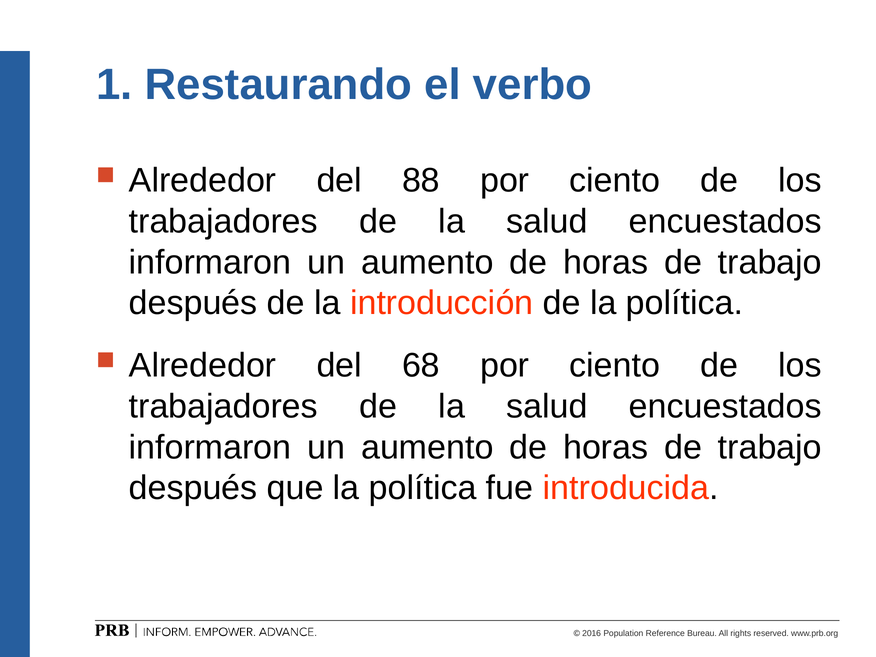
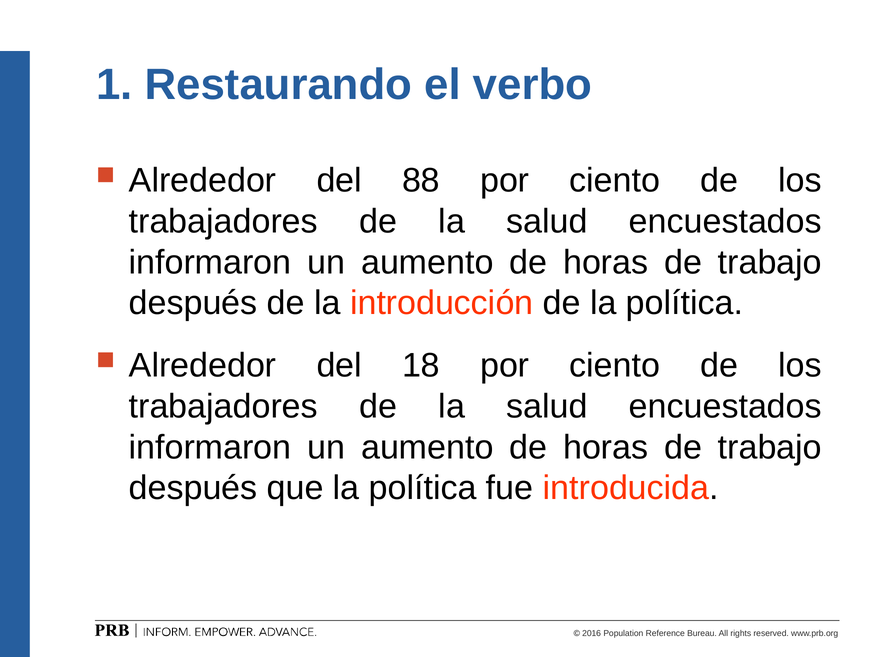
68: 68 -> 18 (421, 366)
